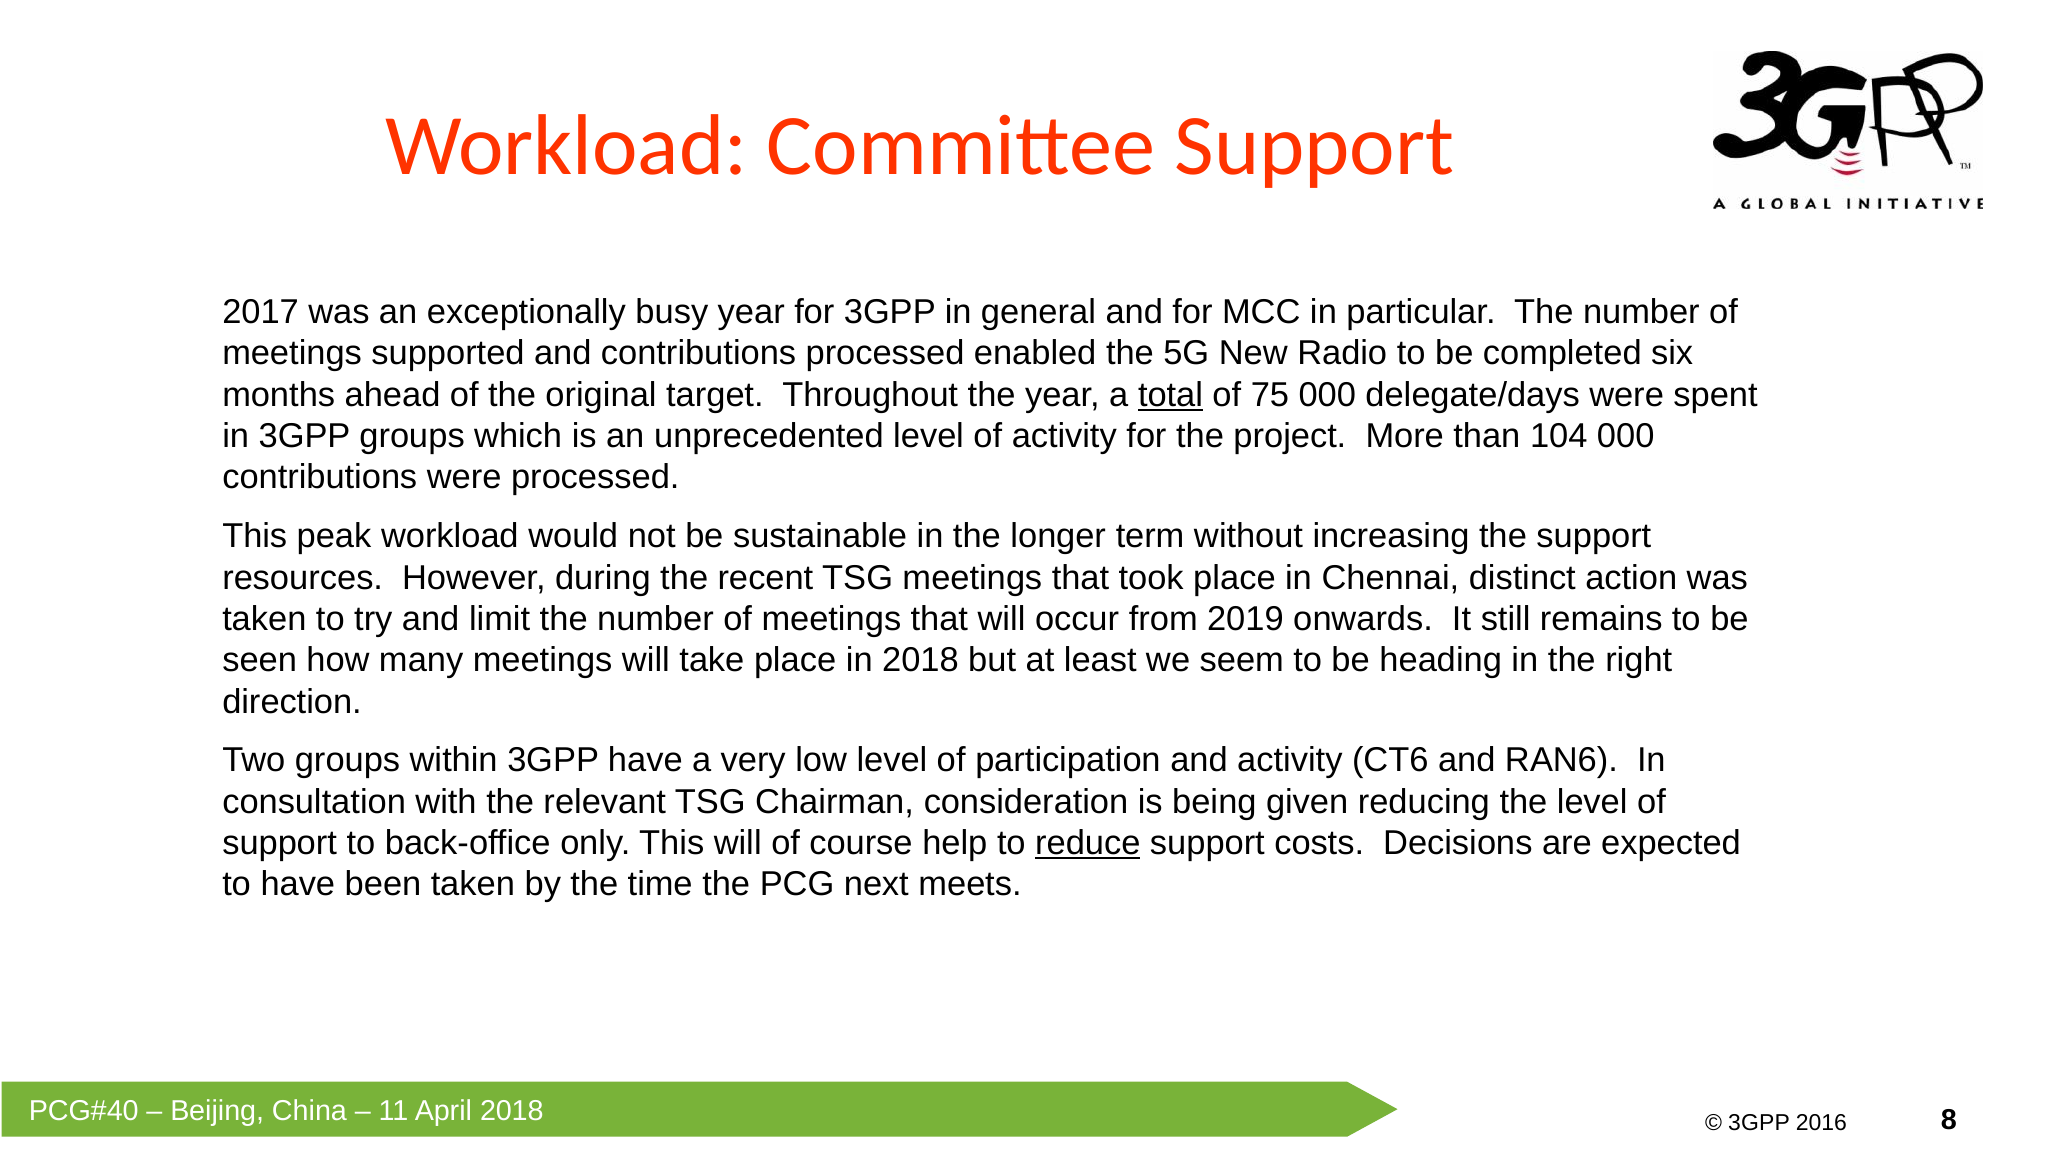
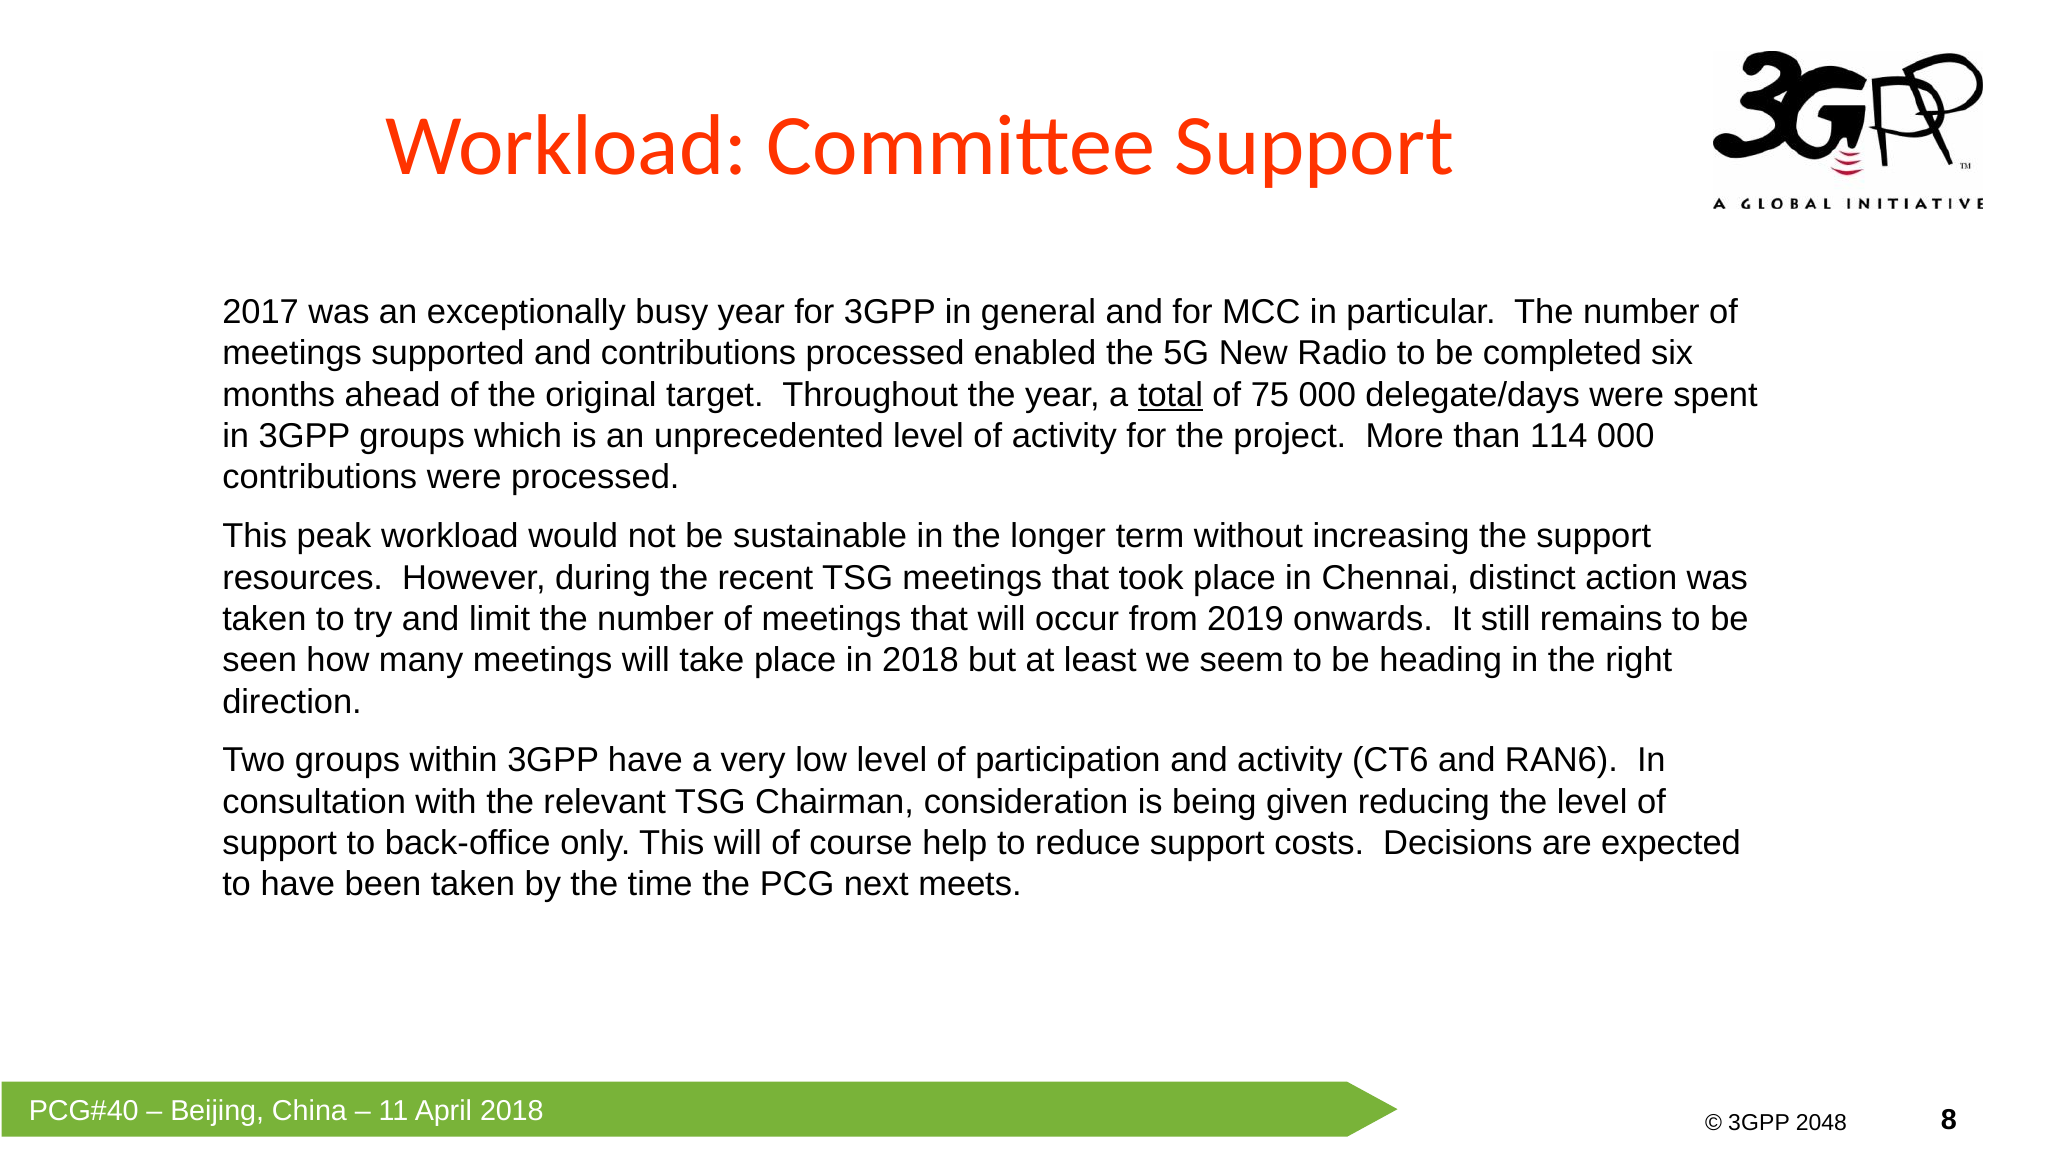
104: 104 -> 114 (1559, 436)
reduce underline: present -> none (1088, 843)
2016: 2016 -> 2048 (1821, 1122)
